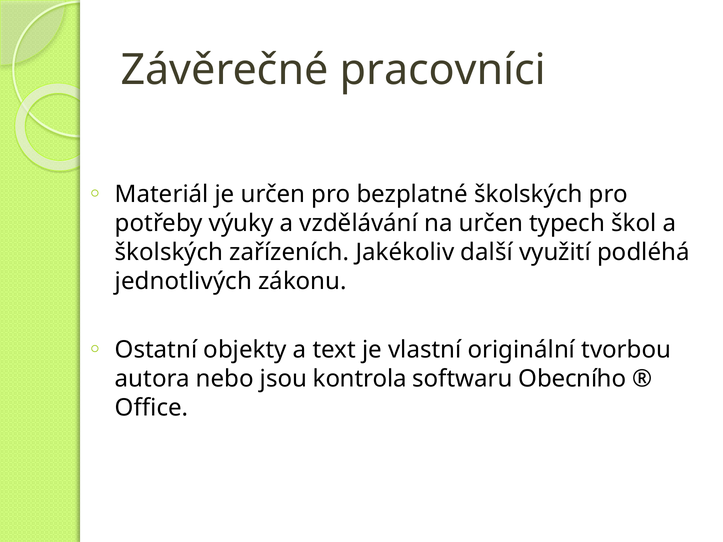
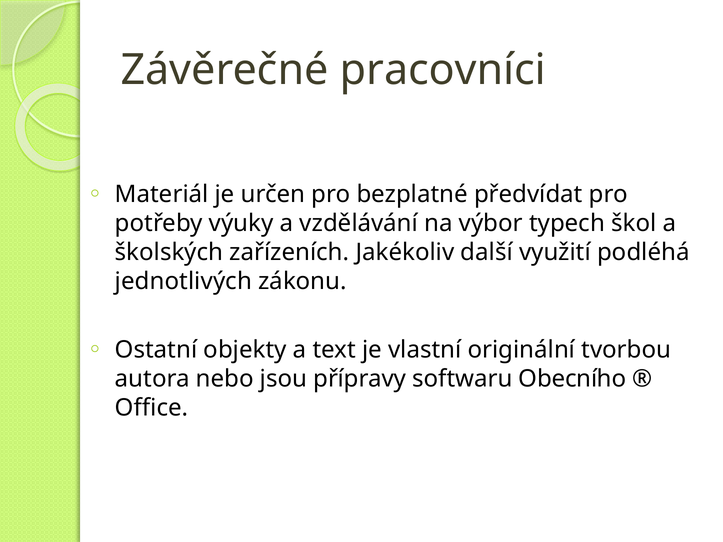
bezplatné školských: školských -> předvídat (528, 194)
na určen: určen -> výbor (491, 223)
kontrola: kontrola -> přípravy (360, 379)
